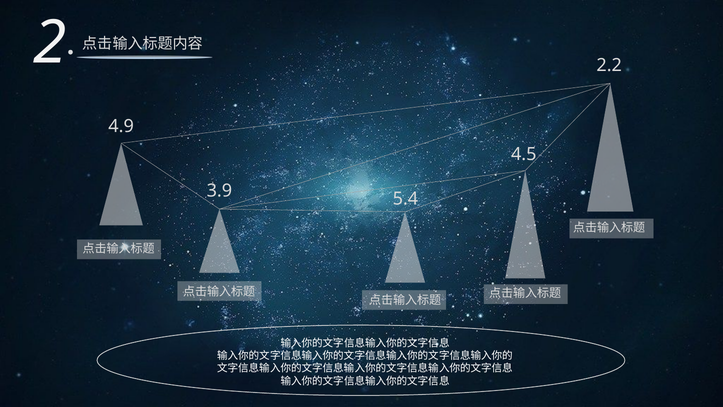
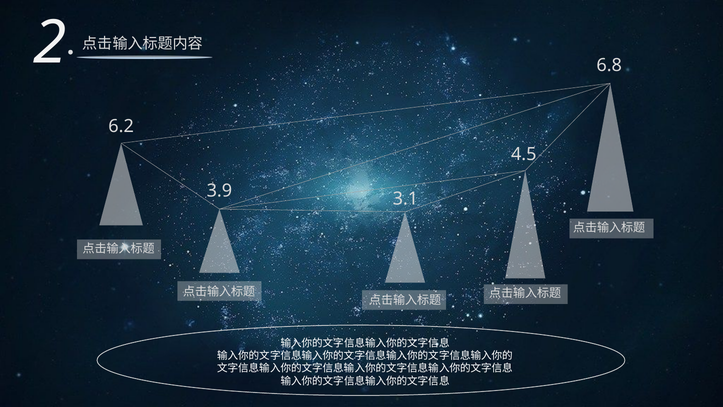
2.2: 2.2 -> 6.8 (609, 65)
4.9: 4.9 -> 6.2 (121, 126)
5.4: 5.4 -> 3.1 (405, 199)
